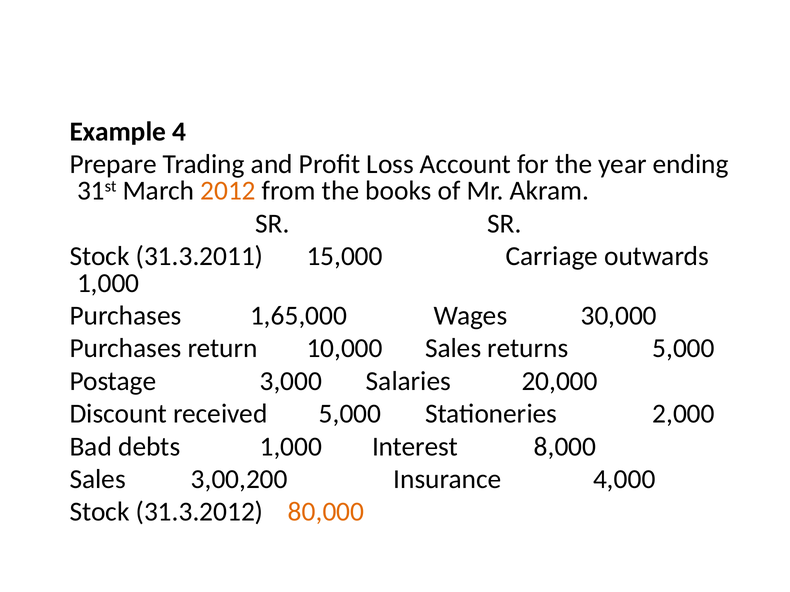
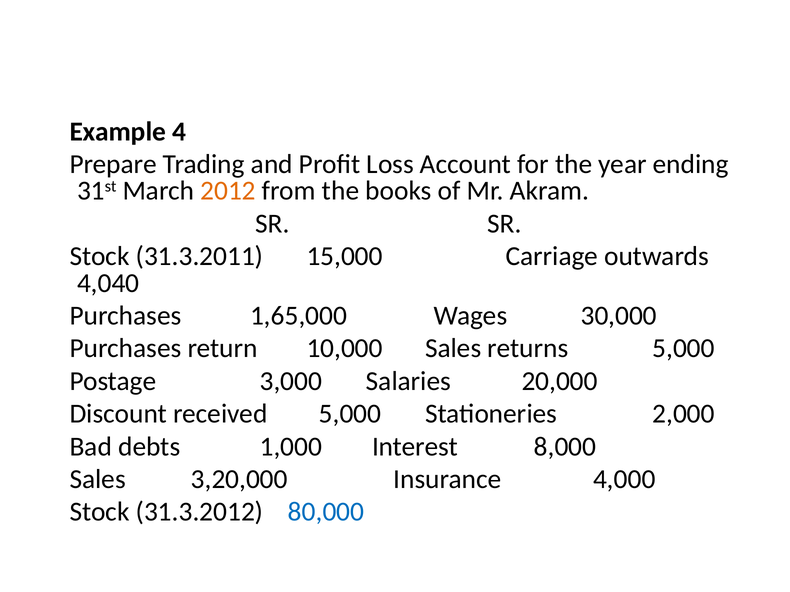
1,000: 1,000 -> 4,040 (108, 283)
3,00,200: 3,00,200 -> 3,20,000 (239, 480)
80,000 colour: orange -> blue (326, 512)
